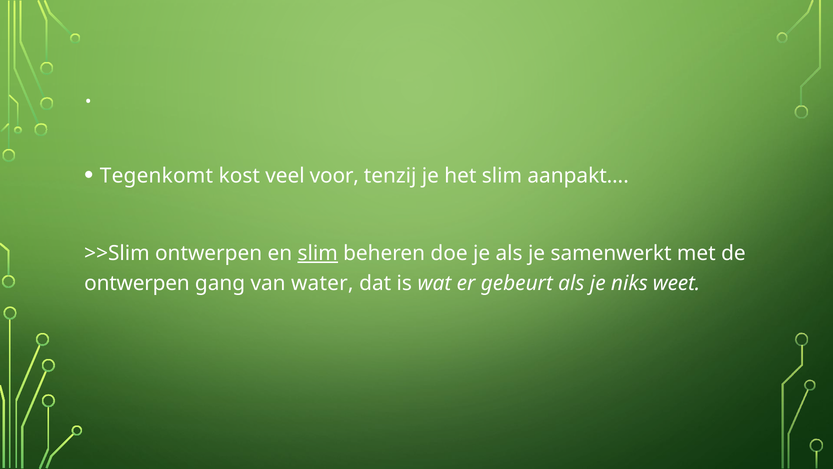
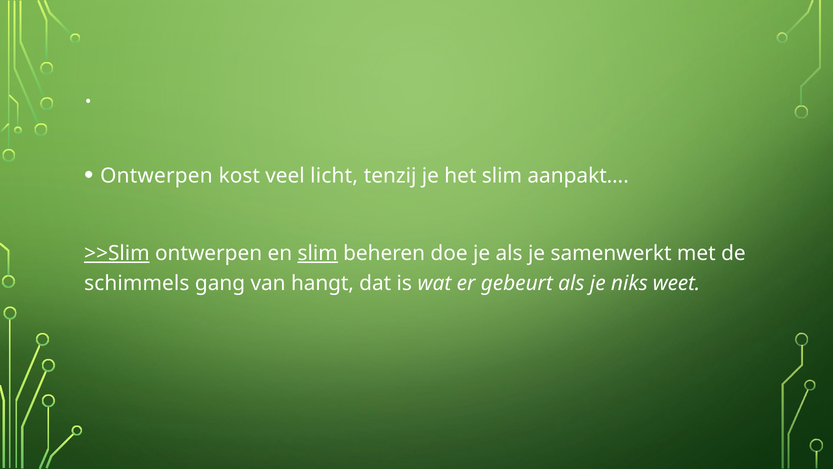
Tegenkomt: Tegenkomt -> Ontwerpen (156, 176)
voor: voor -> licht (334, 176)
>>Slim underline: none -> present (117, 253)
ontwerpen: ontwerpen -> schimmels (137, 283)
water: water -> hangt (322, 283)
